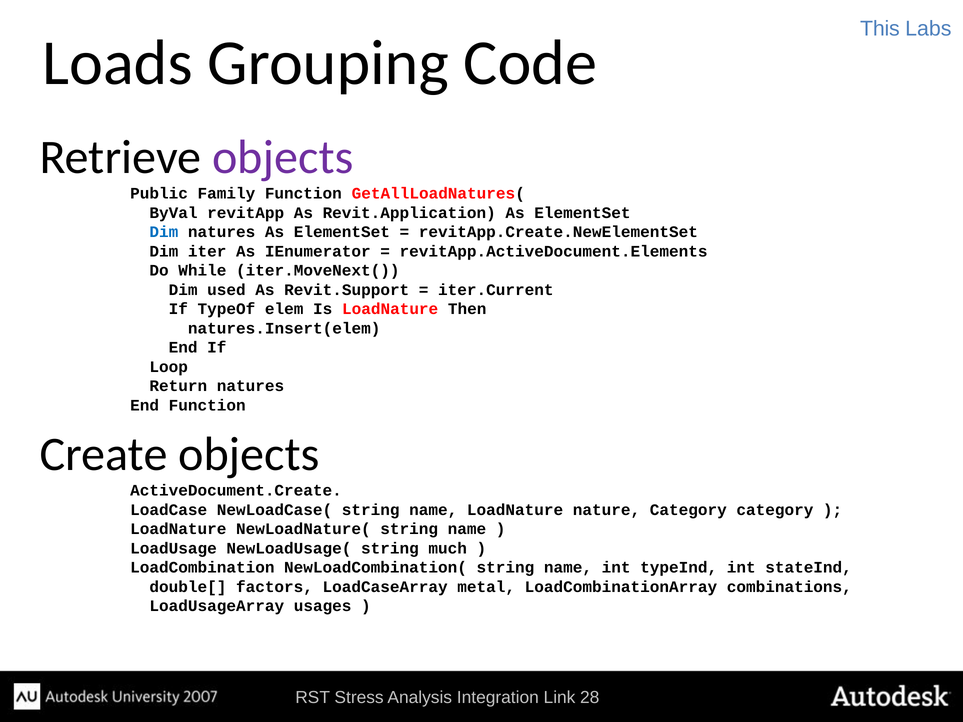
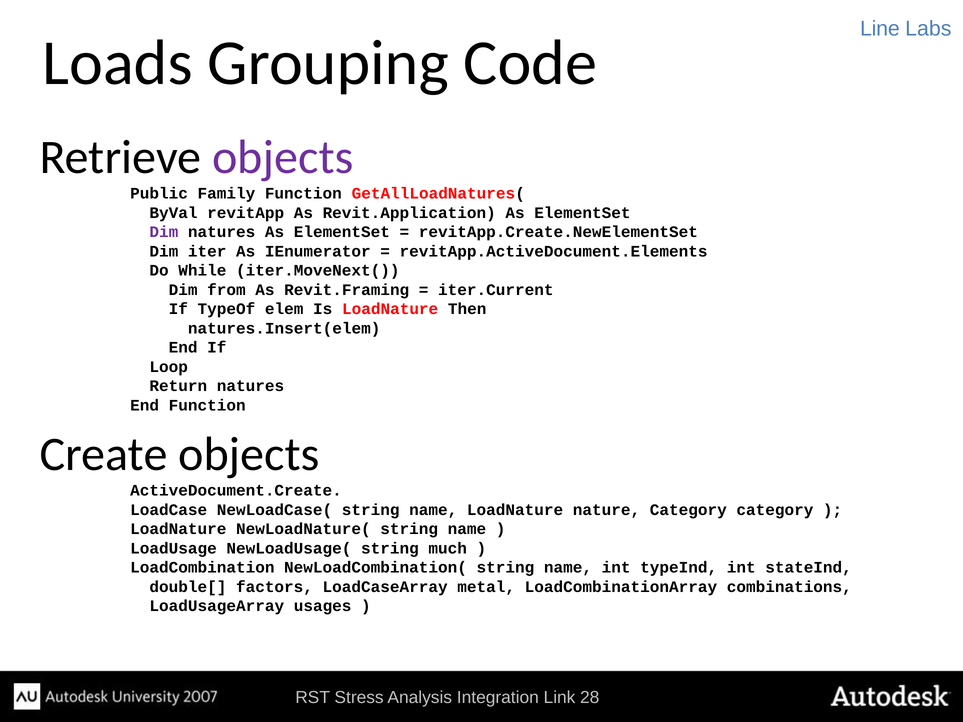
This: This -> Line (880, 29)
Dim colour: blue -> purple (164, 232)
used: used -> from (226, 290)
Revit.Support: Revit.Support -> Revit.Framing (347, 290)
